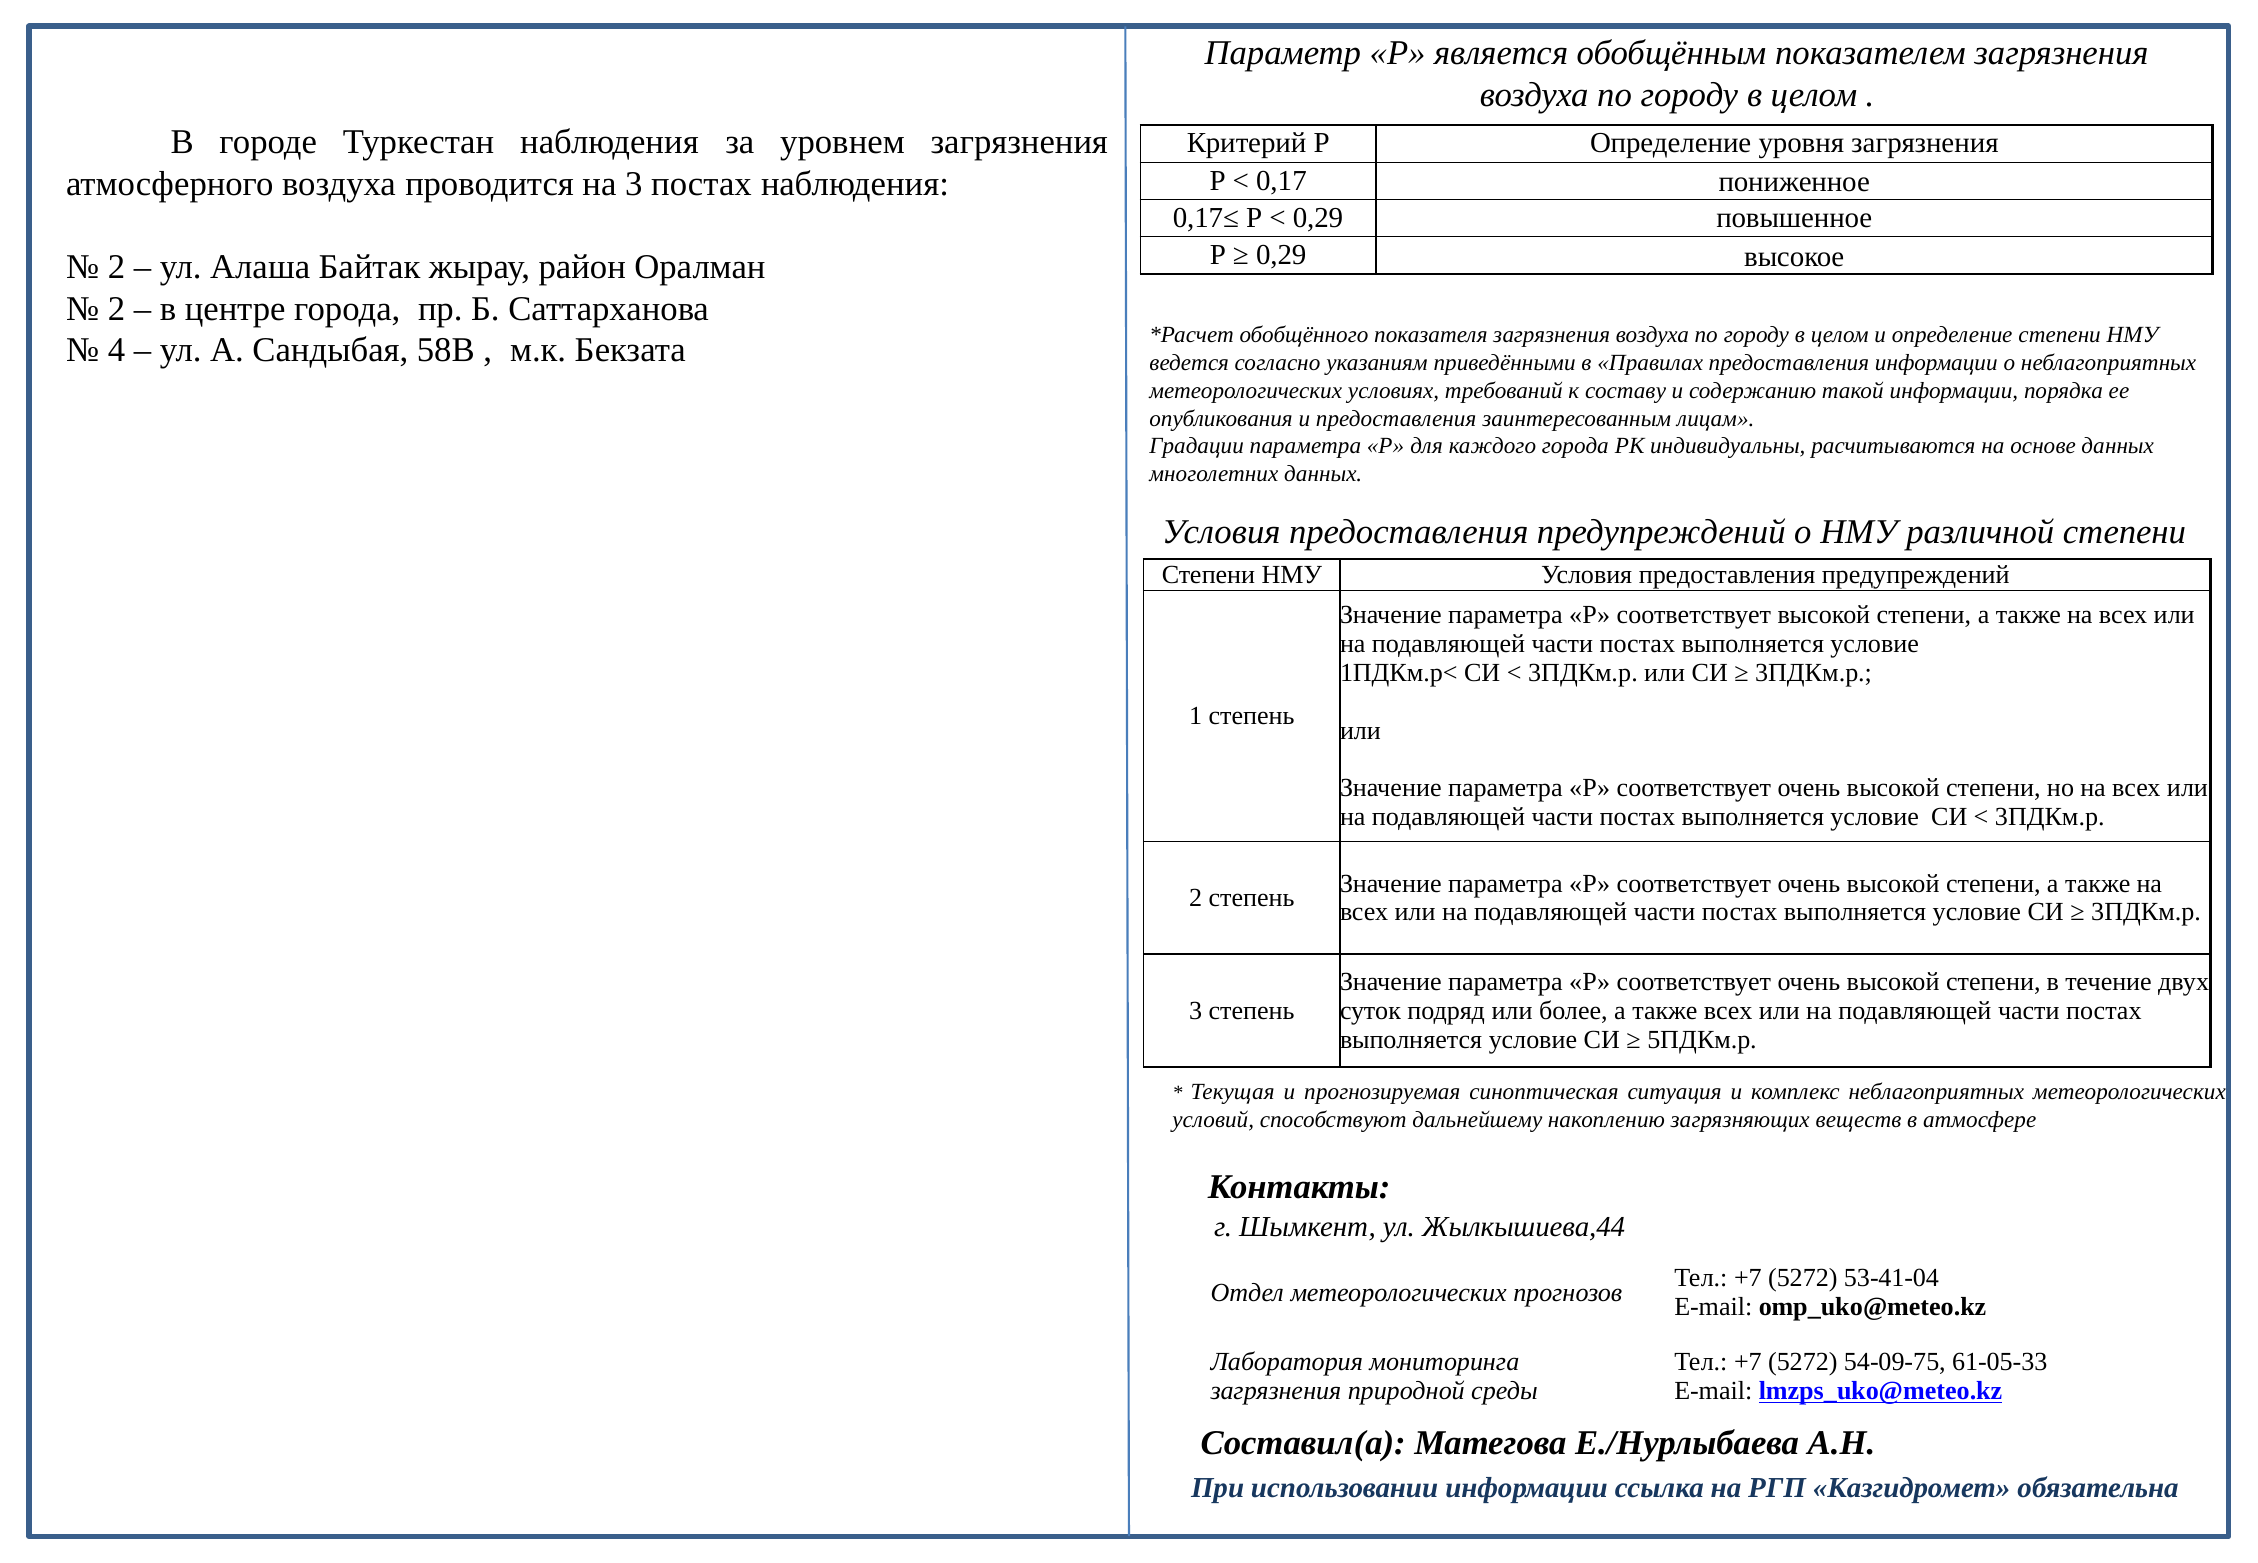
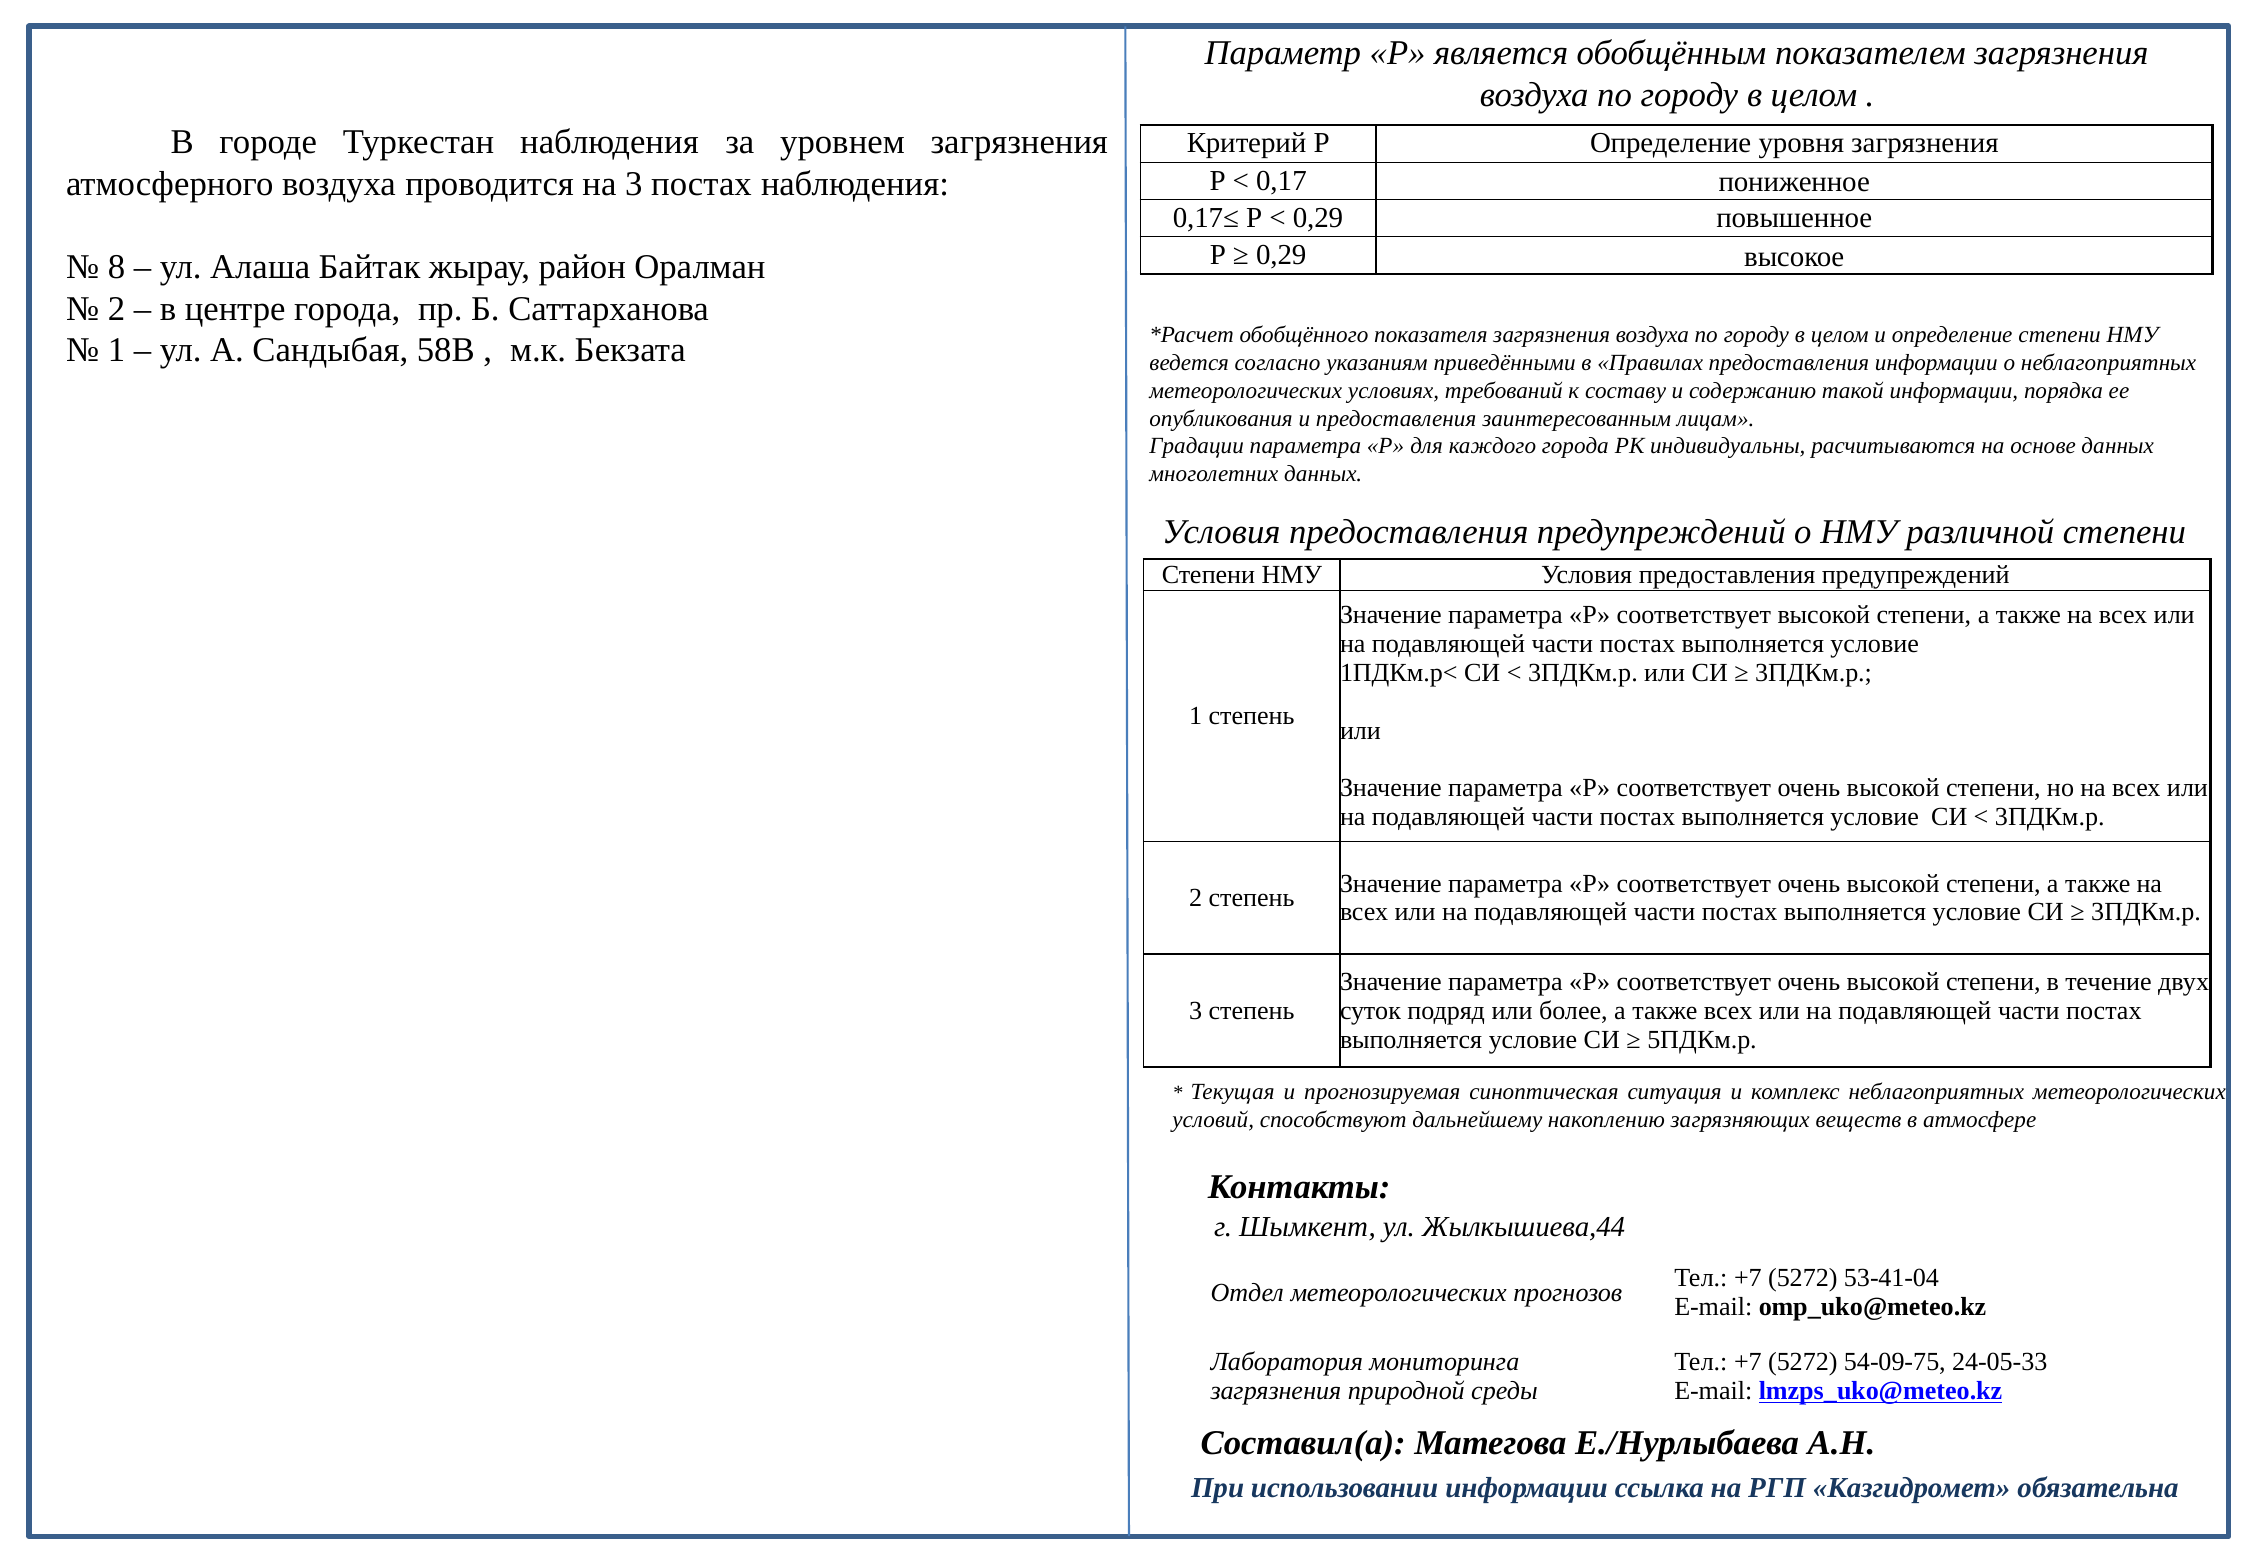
2: 2 -> 8 (117, 267)
4: 4 -> 1 (117, 351)
61-05-33: 61-05-33 -> 24-05-33 (2000, 1362)
